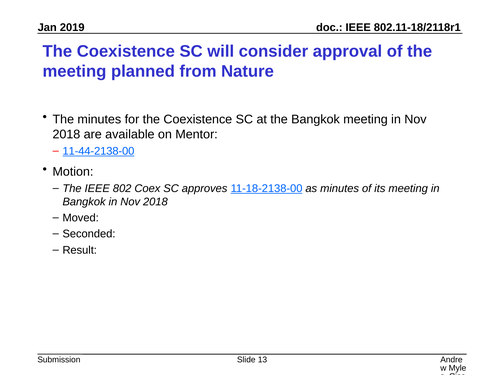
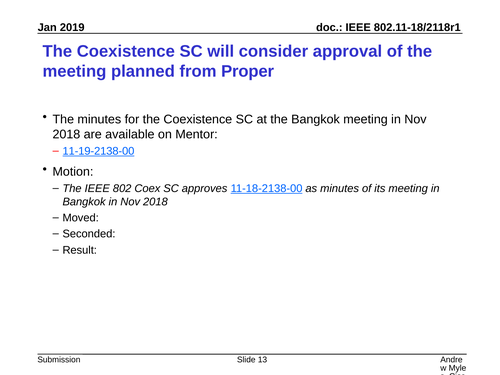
Nature: Nature -> Proper (248, 71)
11-44-2138-00: 11-44-2138-00 -> 11-19-2138-00 (98, 151)
